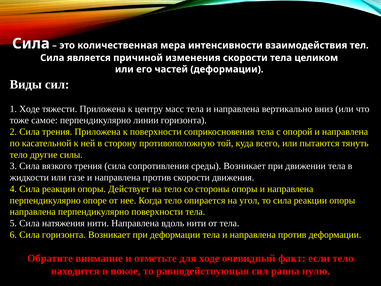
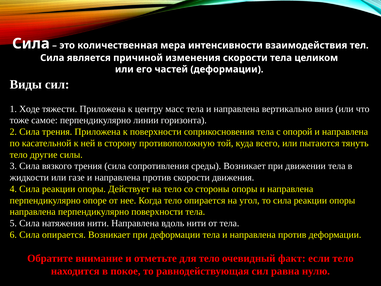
Сила горизонта: горизонта -> опирается (64, 235)
для ходе: ходе -> тело (209, 258)
